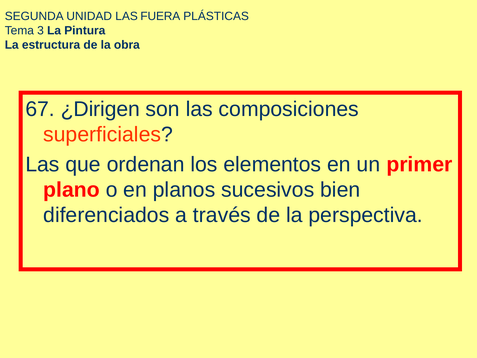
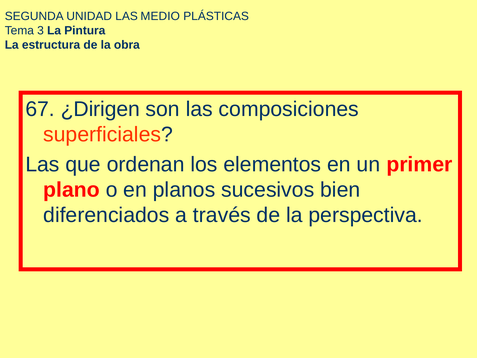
FUERA: FUERA -> MEDIO (160, 16)
